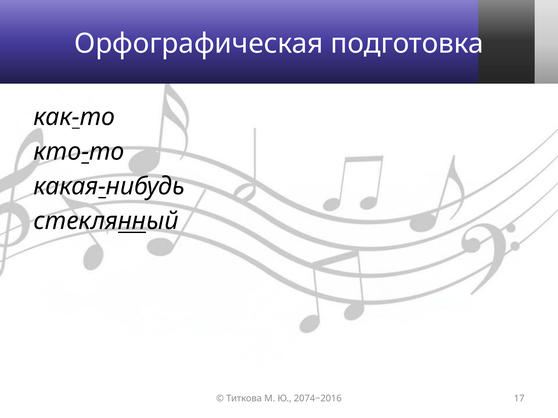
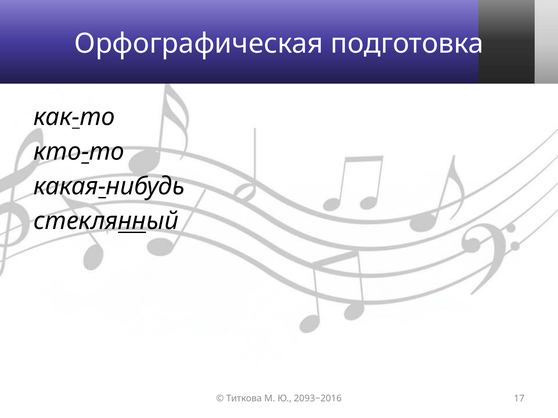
2074−2016: 2074−2016 -> 2093−2016 (318, 399)
